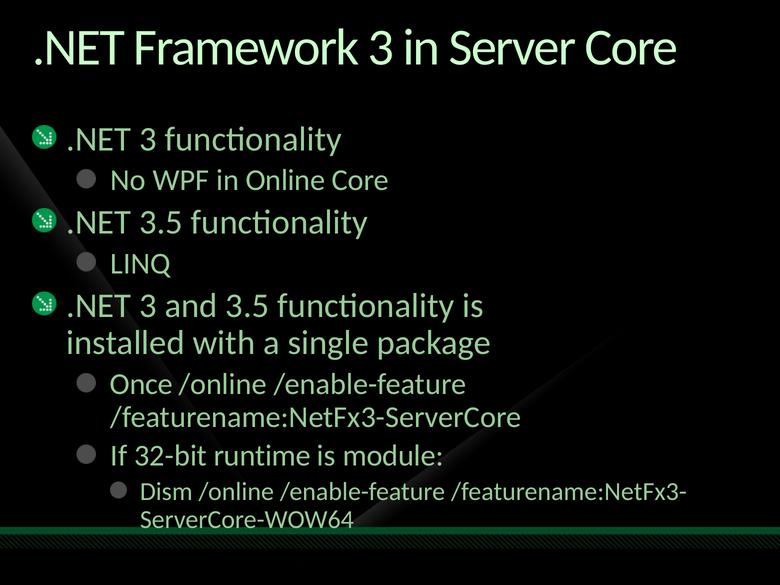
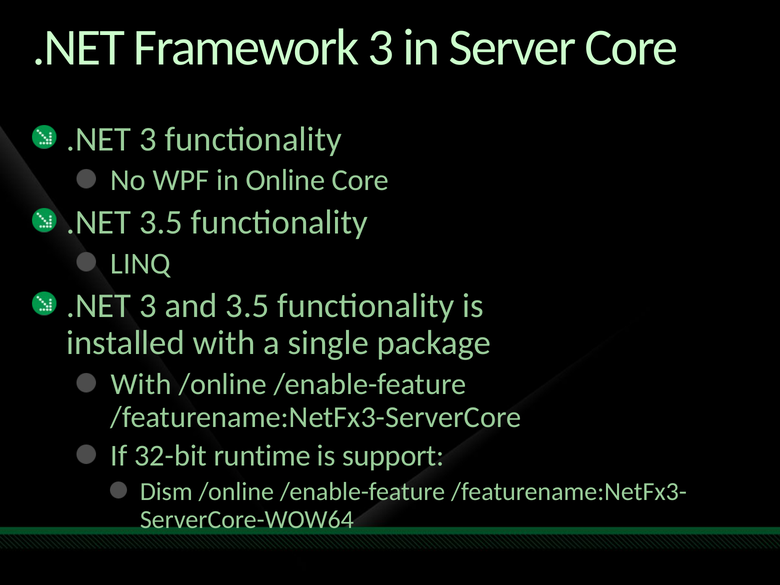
Once: Once -> With (141, 384)
module: module -> support (393, 456)
